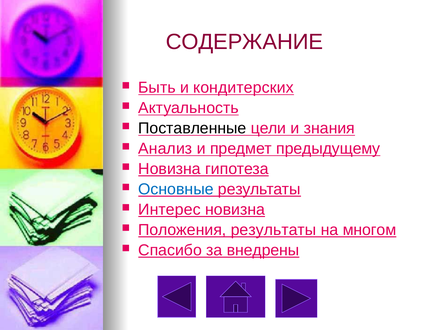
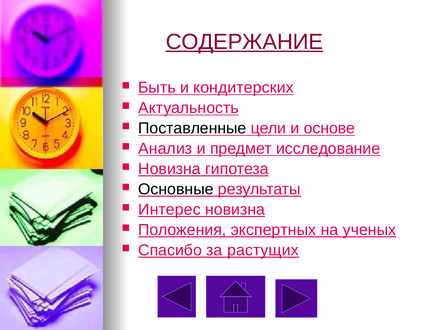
СОДЕРЖАНИЕ underline: none -> present (244, 42)
знания: знания -> основе (329, 128)
предыдущему: предыдущему -> исследование (328, 149)
Основные colour: blue -> black (176, 189)
Положения результаты: результаты -> экспертных (273, 230)
многом: многом -> ученых (369, 230)
внедрены: внедрены -> растущих (263, 250)
